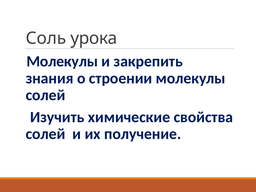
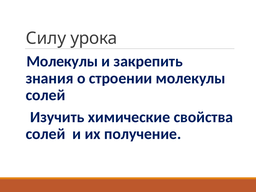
Соль: Соль -> Силу (46, 38)
